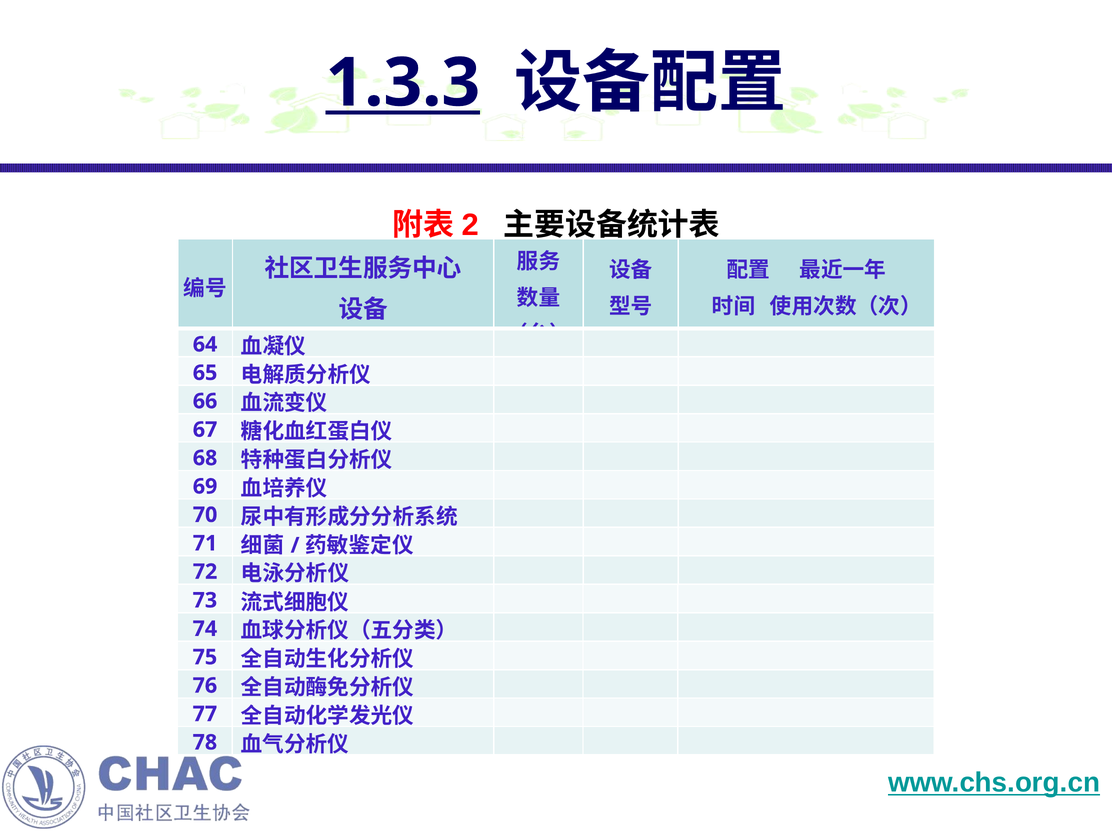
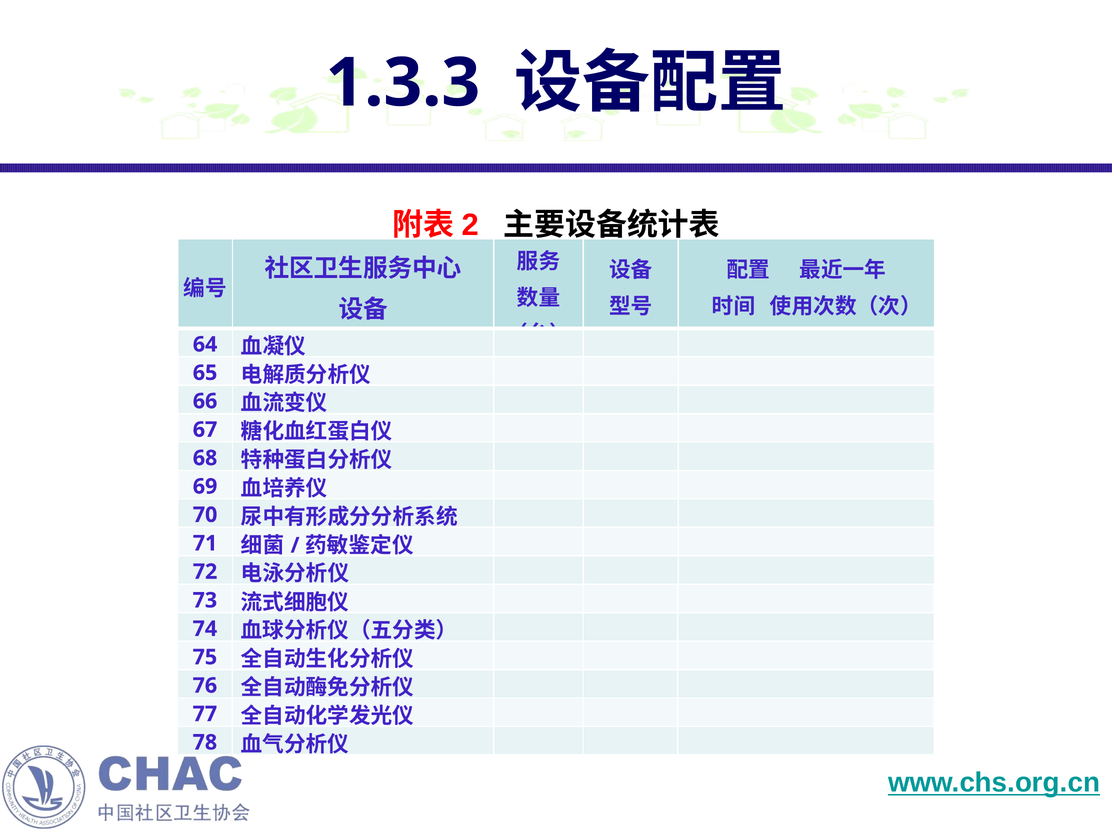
1.3.3 underline: present -> none (403, 83)
